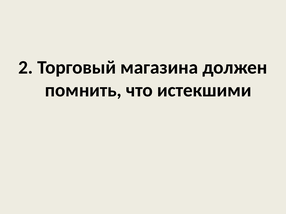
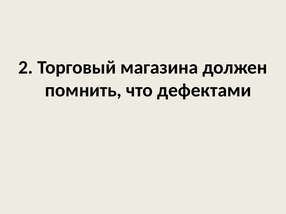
истекшими: истекшими -> дефектами (204, 90)
